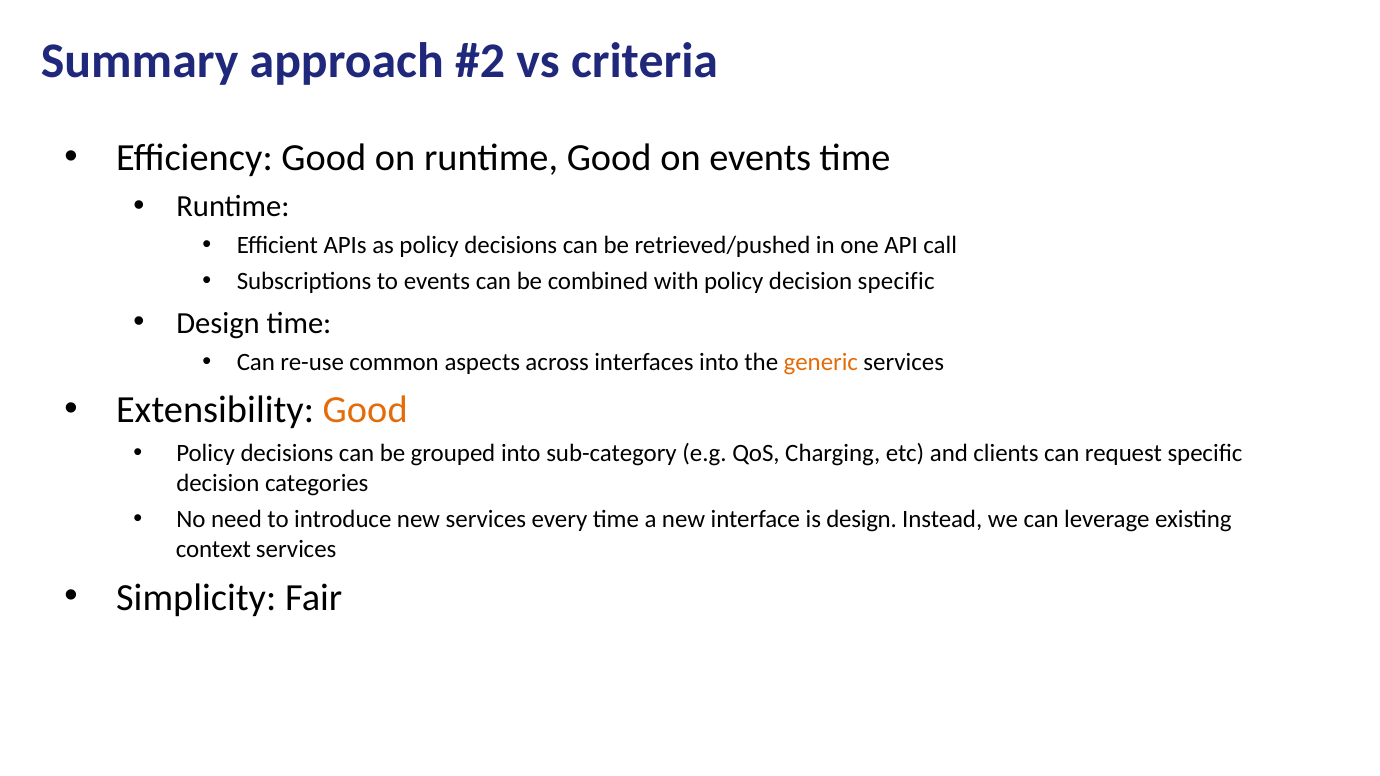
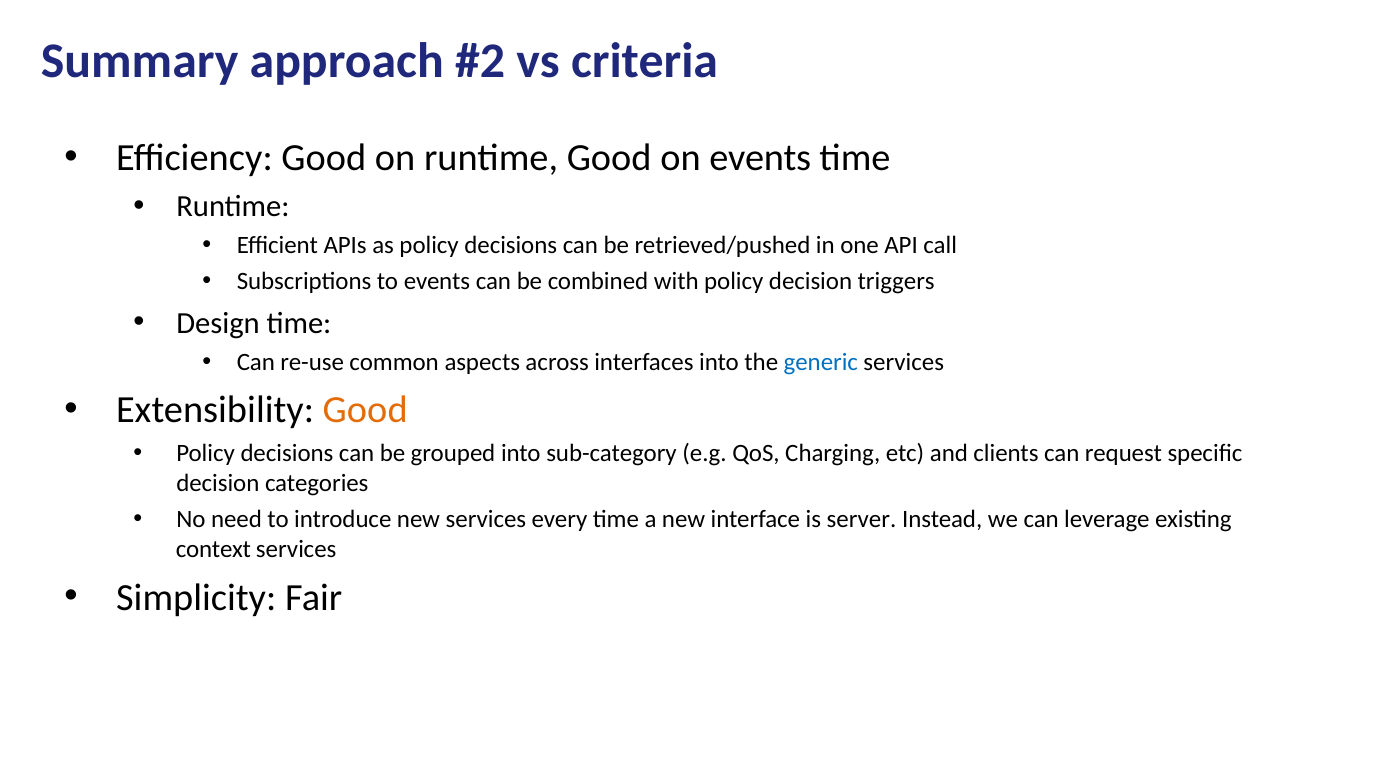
decision specific: specific -> triggers (896, 282)
generic colour: orange -> blue (821, 362)
is design: design -> server (861, 520)
